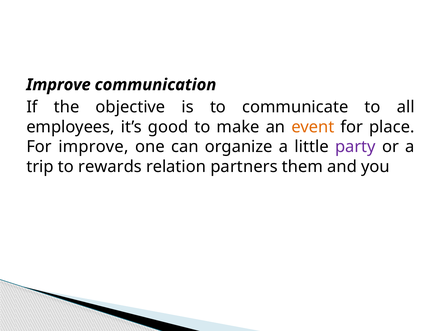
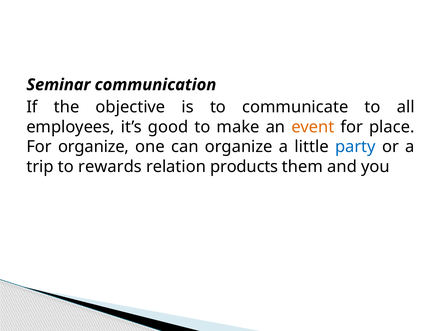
Improve: Improve -> Seminar (58, 85)
For improve: improve -> organize (94, 147)
party colour: purple -> blue (355, 147)
partners: partners -> products (244, 167)
